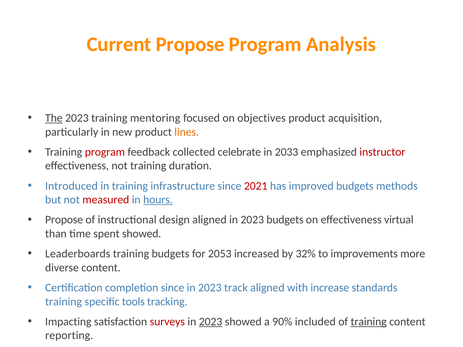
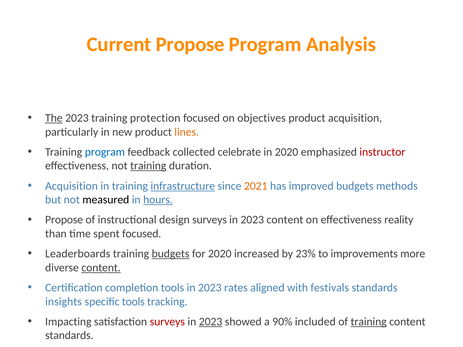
mentoring: mentoring -> protection (155, 118)
program colour: red -> blue (105, 152)
in 2033: 2033 -> 2020 (287, 152)
training underline: none -> present (148, 166)
Introduced: Introduced -> Acquisition (72, 186)
infrastructure underline: none -> present (183, 186)
2021 colour: red -> orange (256, 186)
measured colour: red -> black (106, 200)
design aligned: aligned -> surveys (210, 220)
2023 budgets: budgets -> content (285, 220)
virtual: virtual -> reality (399, 220)
spent showed: showed -> focused (142, 234)
budgets underline: none -> present (171, 254)
for 2053: 2053 -> 2020 (220, 254)
32%: 32% -> 23% (306, 254)
content underline: none -> present (101, 268)
completion since: since -> tools (173, 288)
track: track -> rates (236, 288)
increase: increase -> festivals (330, 288)
training: training -> insights (64, 302)
reporting: reporting -> standards (69, 336)
